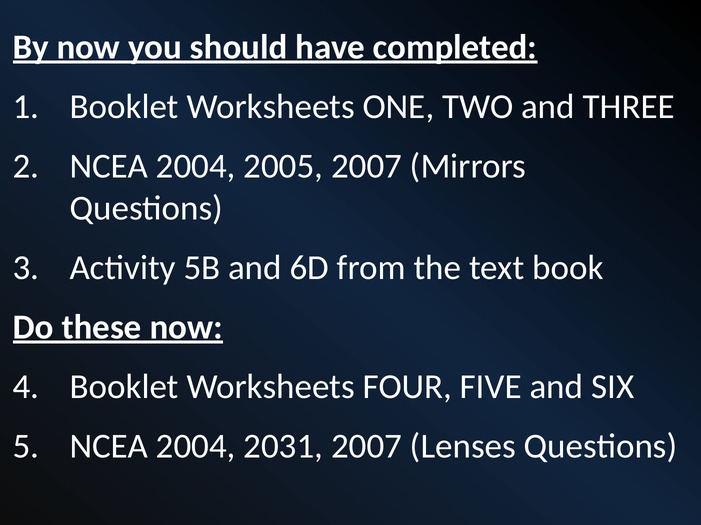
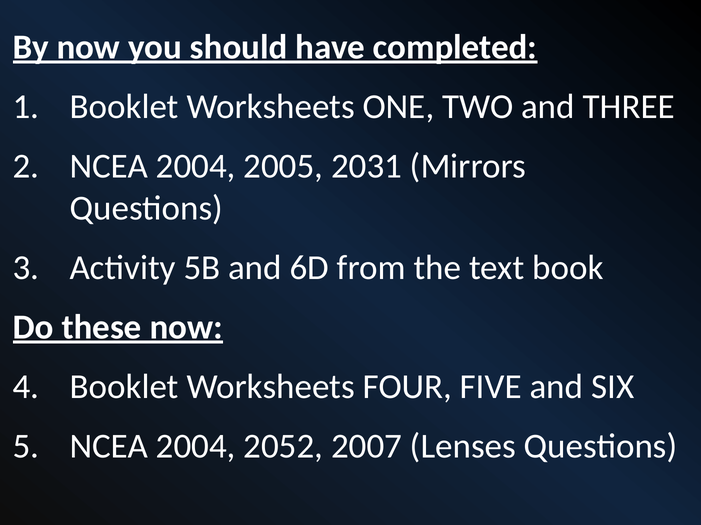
2005 2007: 2007 -> 2031 (367, 166)
2031: 2031 -> 2052 (283, 447)
